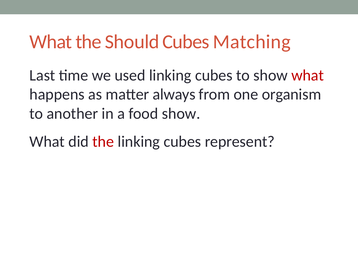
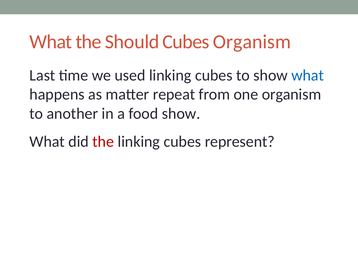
Cubes Matching: Matching -> Organism (252, 42)
what colour: red -> blue (308, 75)
always: always -> repeat (174, 94)
